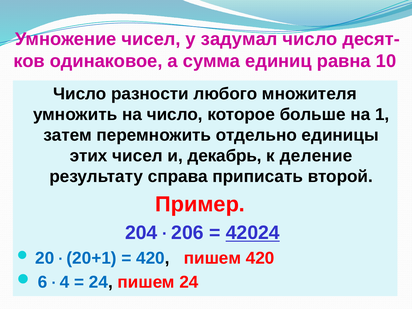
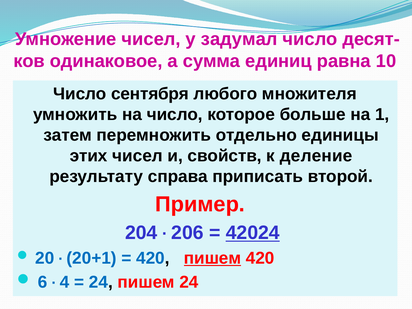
разности: разности -> сентября (150, 94)
декабрь: декабрь -> свойств (225, 156)
пишем underline: none -> present (213, 258)
